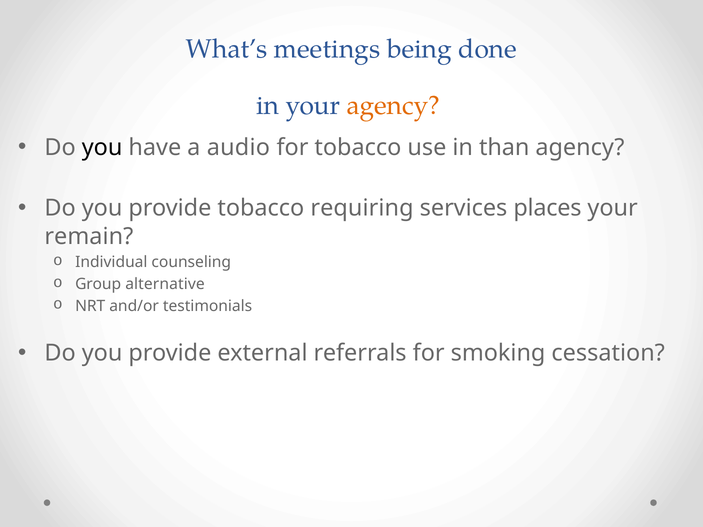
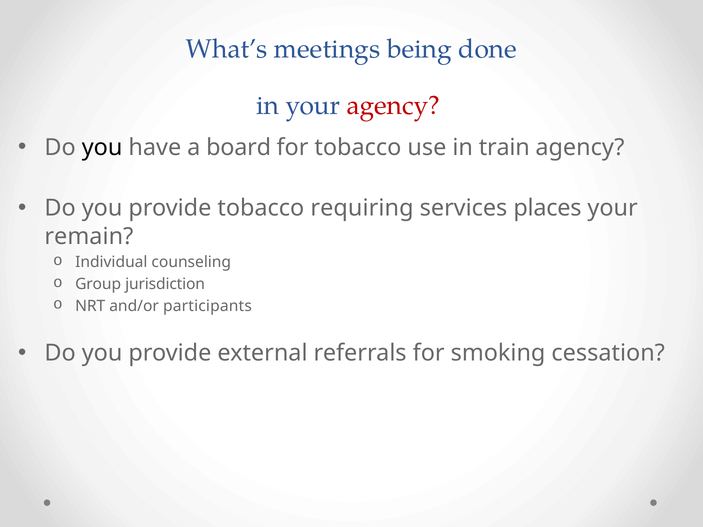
agency colour: orange -> red (393, 105)
audio: audio -> board (239, 147)
than: than -> train (504, 147)
alternative: alternative -> jurisdiction (165, 284)
testimonials: testimonials -> participants (207, 306)
